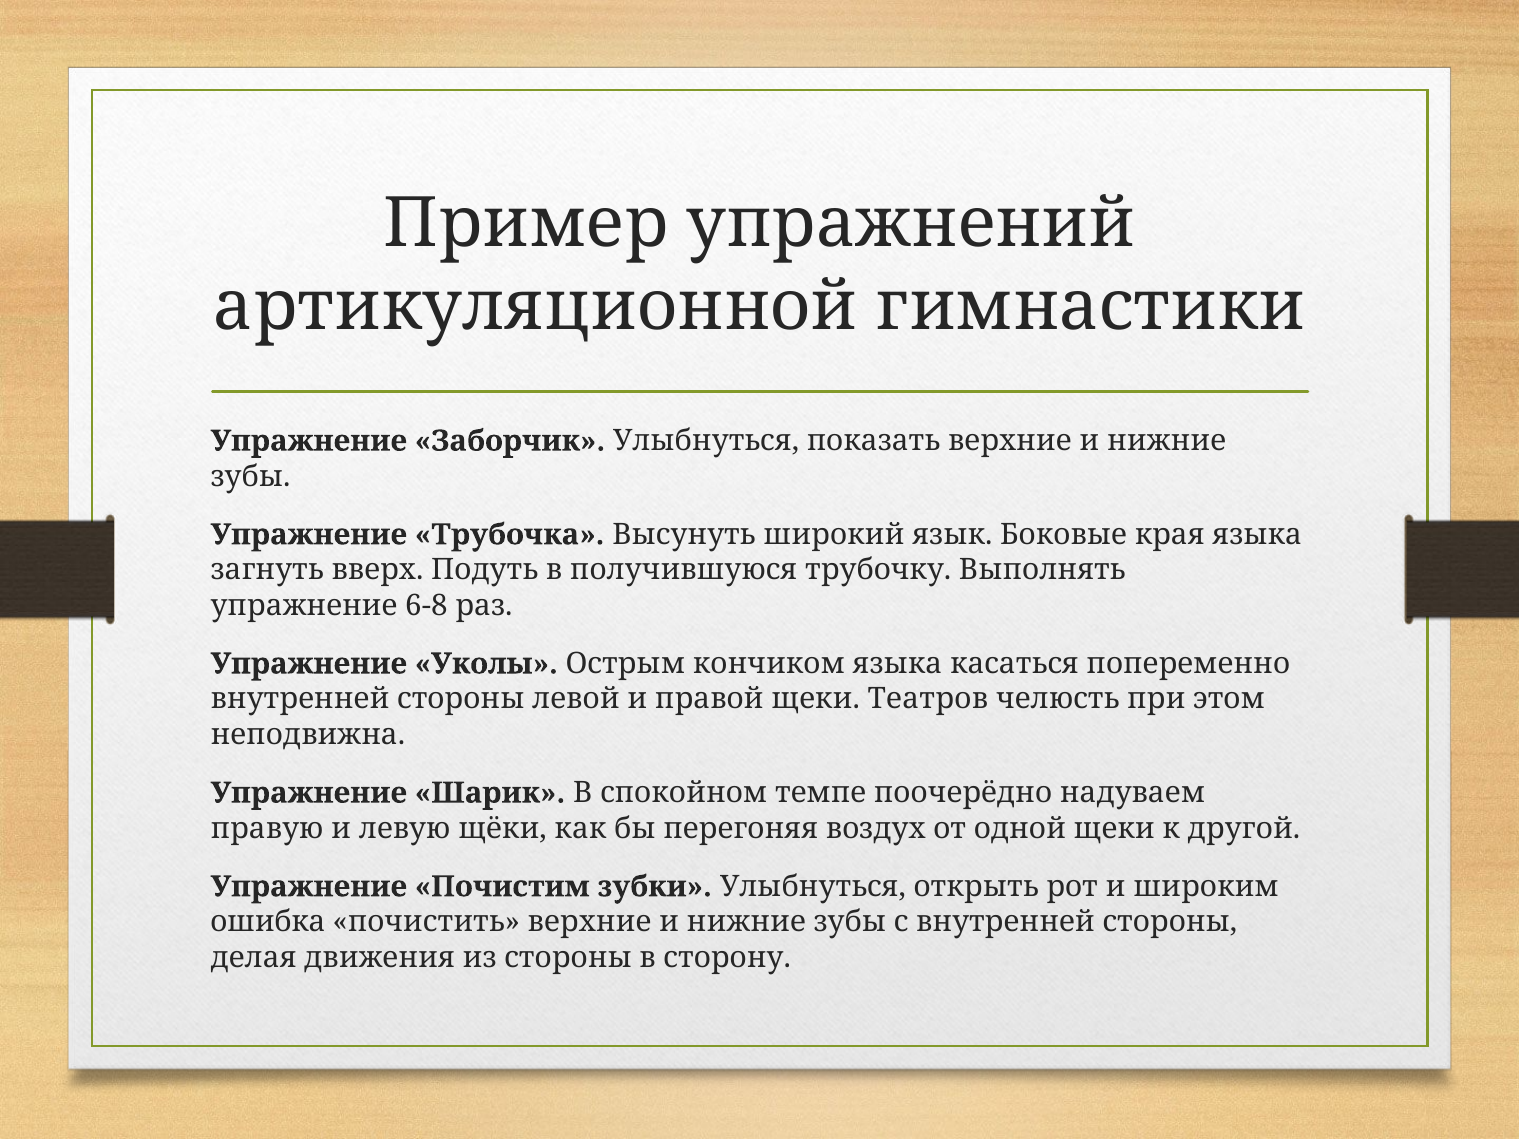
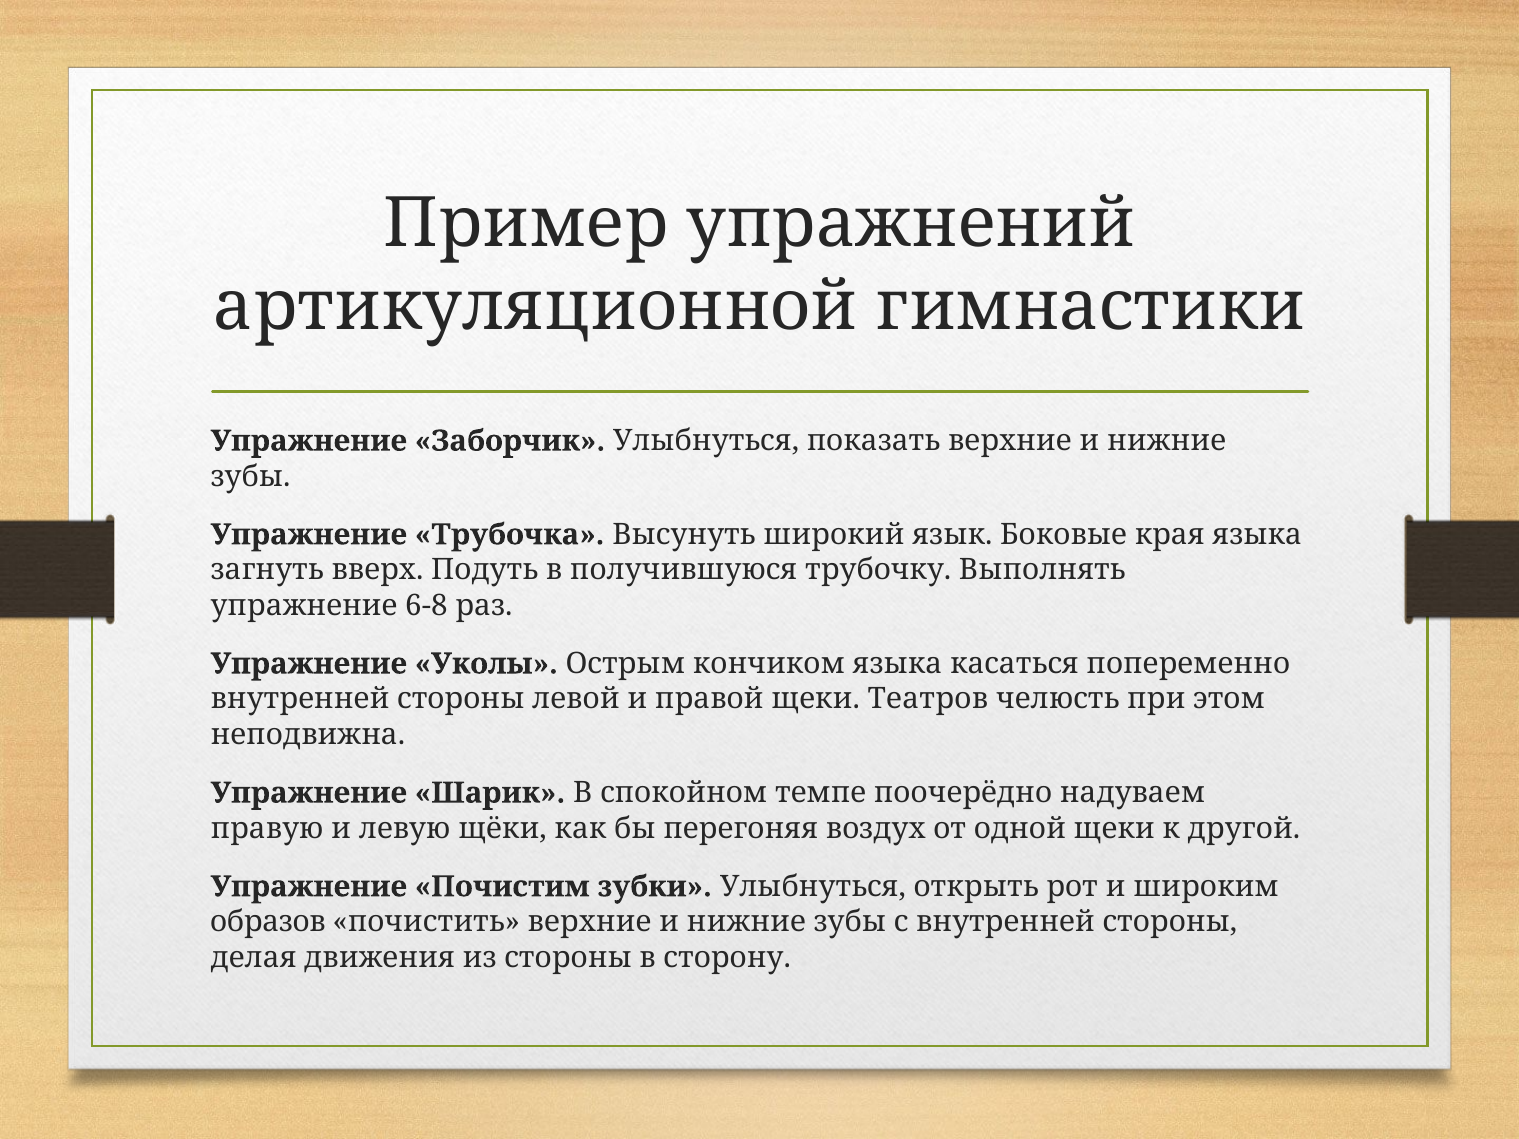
ошибка: ошибка -> образов (268, 922)
